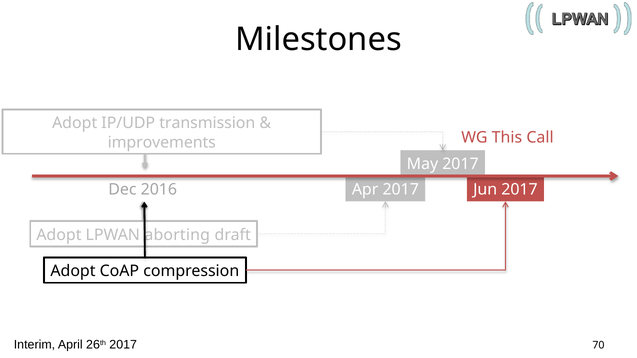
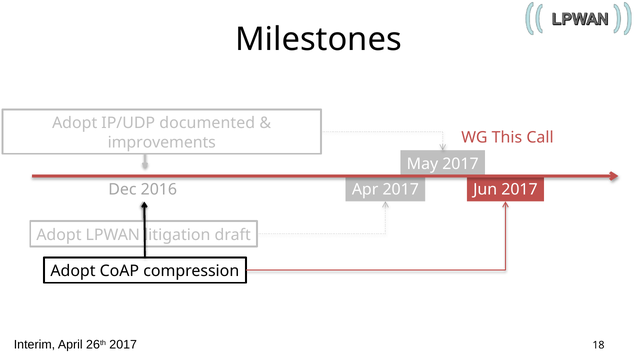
transmission: transmission -> documented (207, 123)
aborting: aborting -> litigation (177, 235)
70: 70 -> 18 (598, 345)
